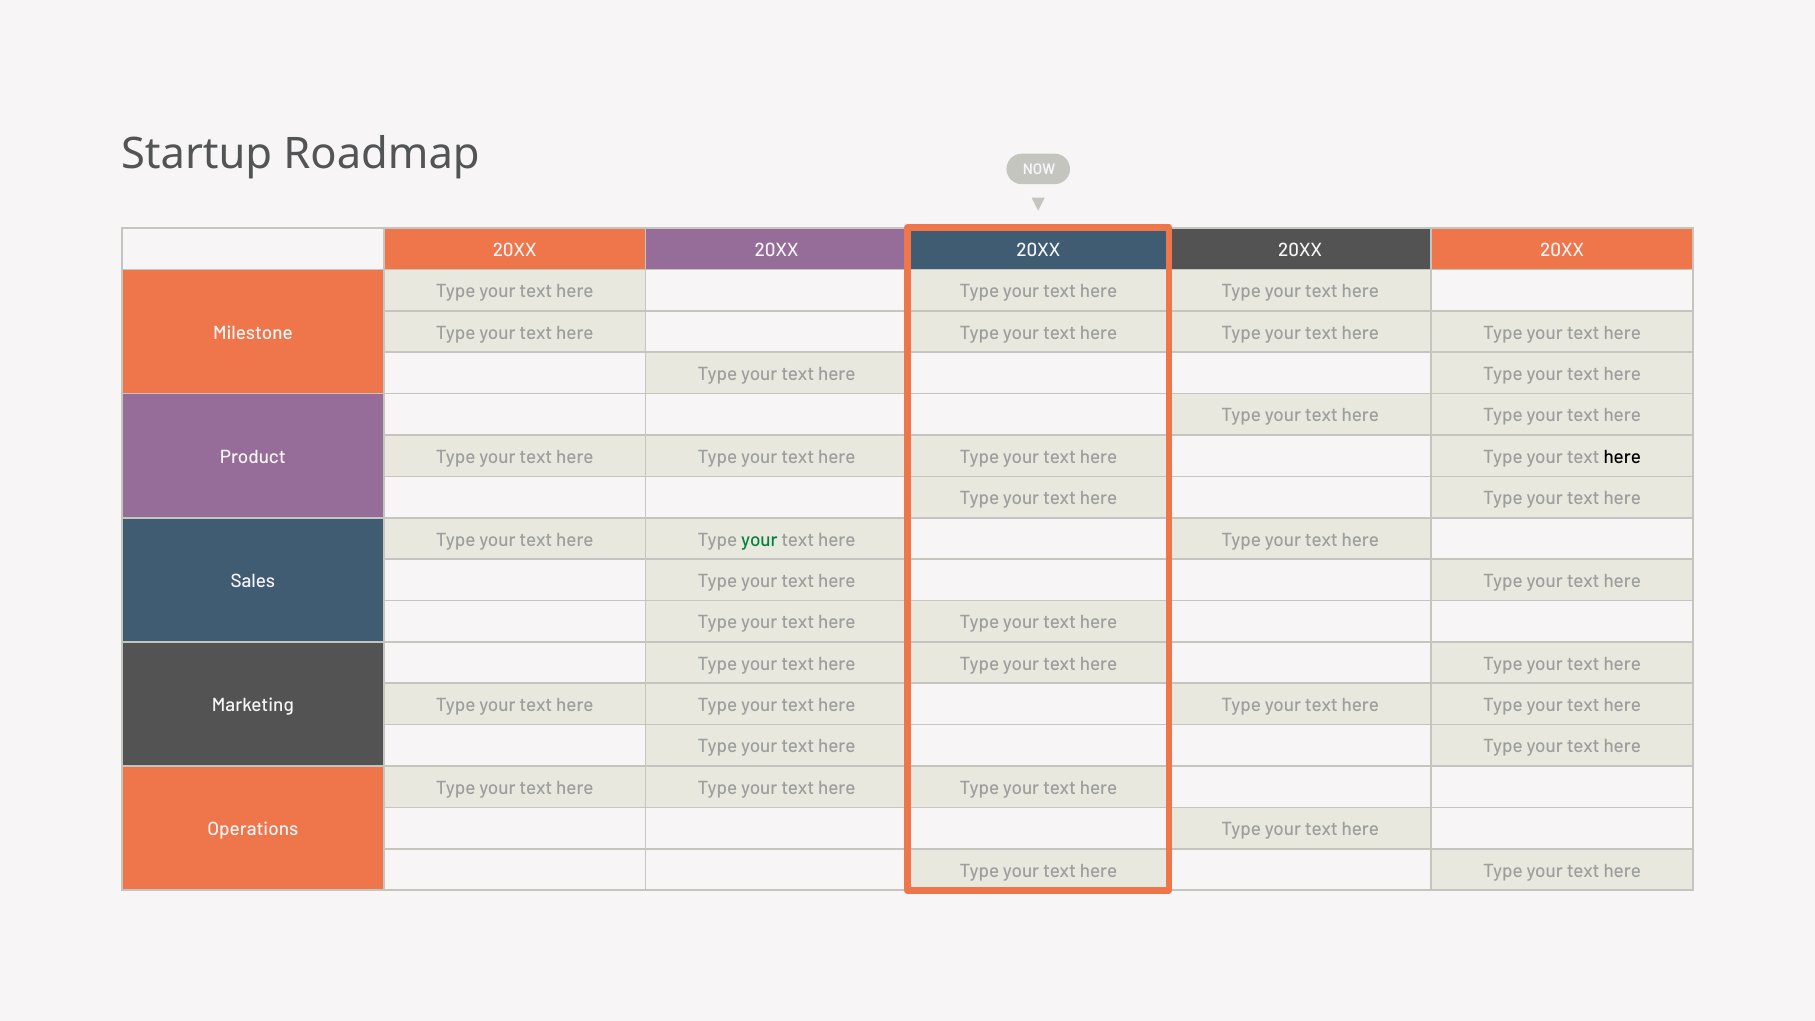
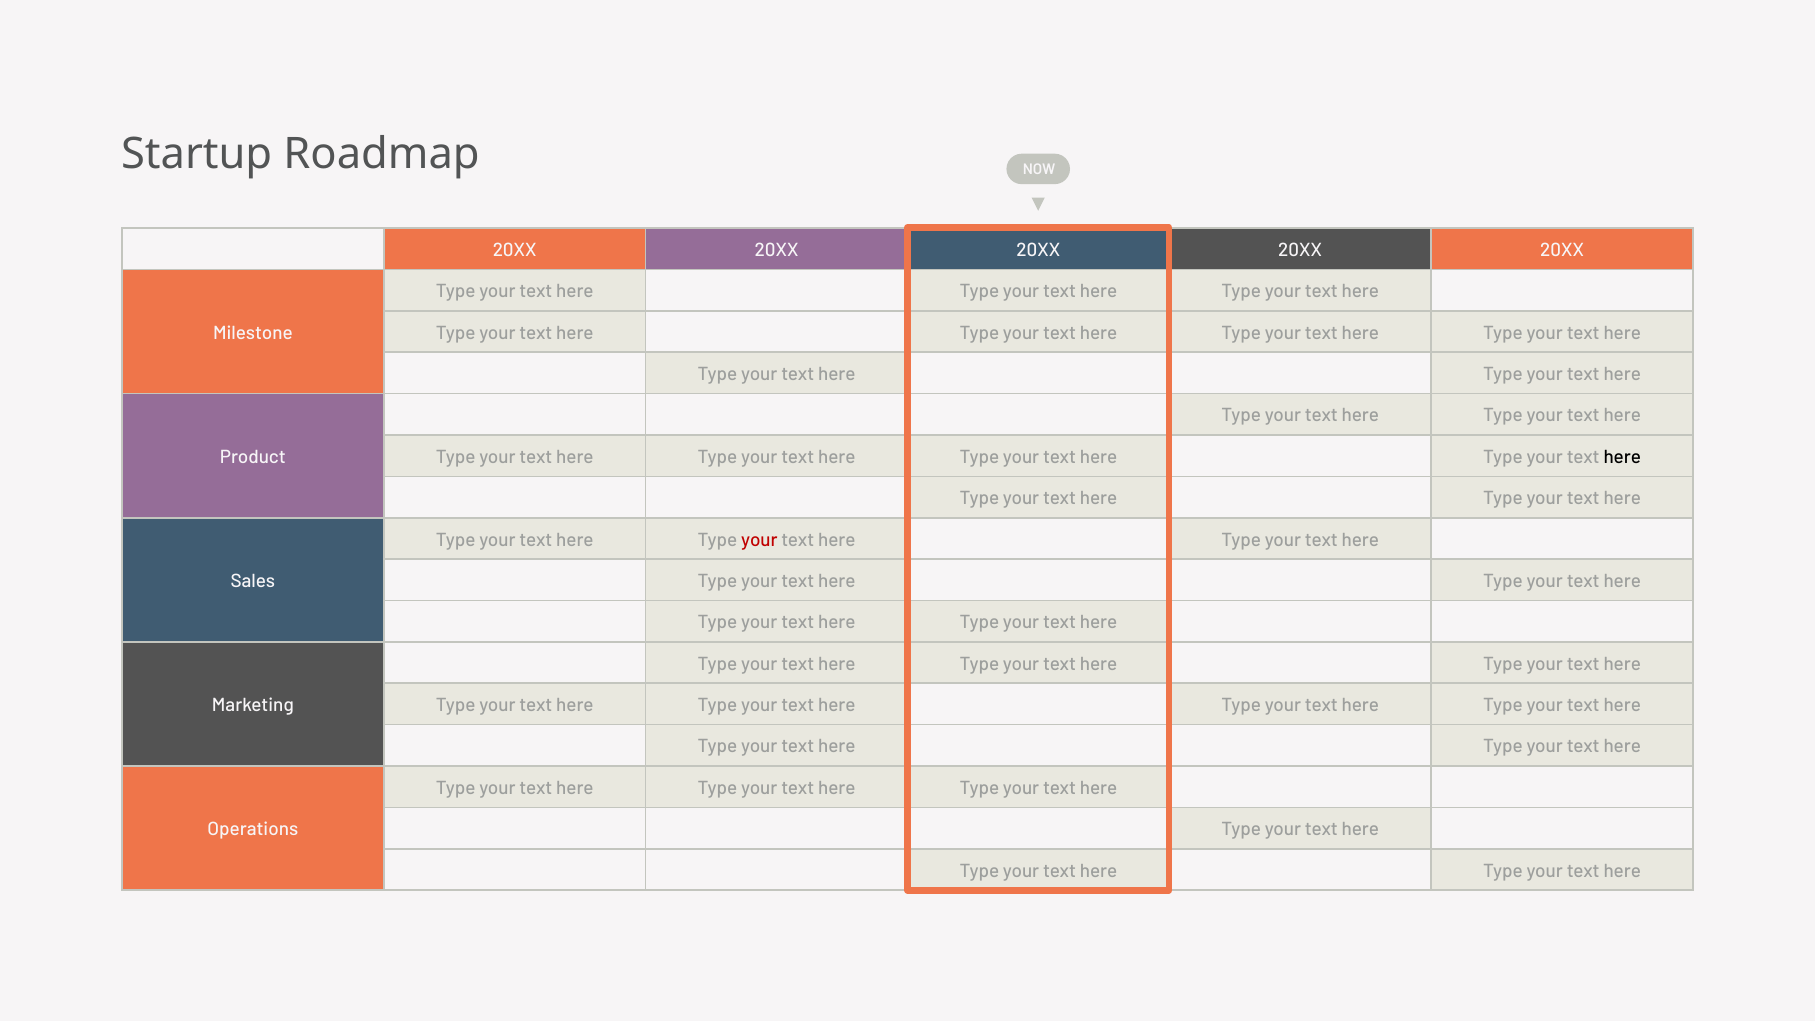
your colour: green -> red (759, 540)
